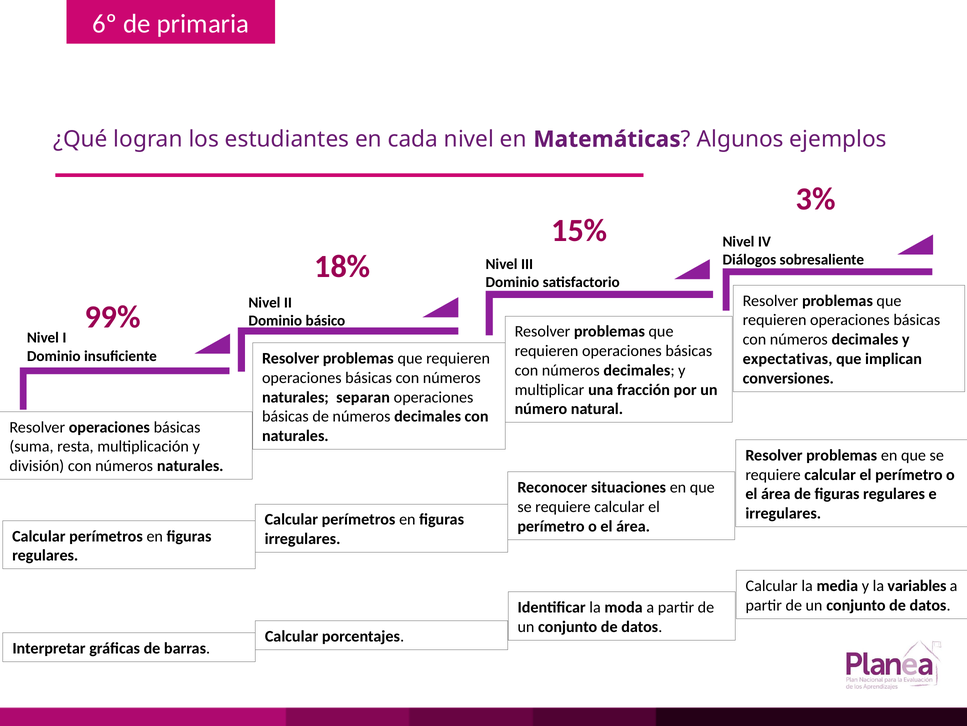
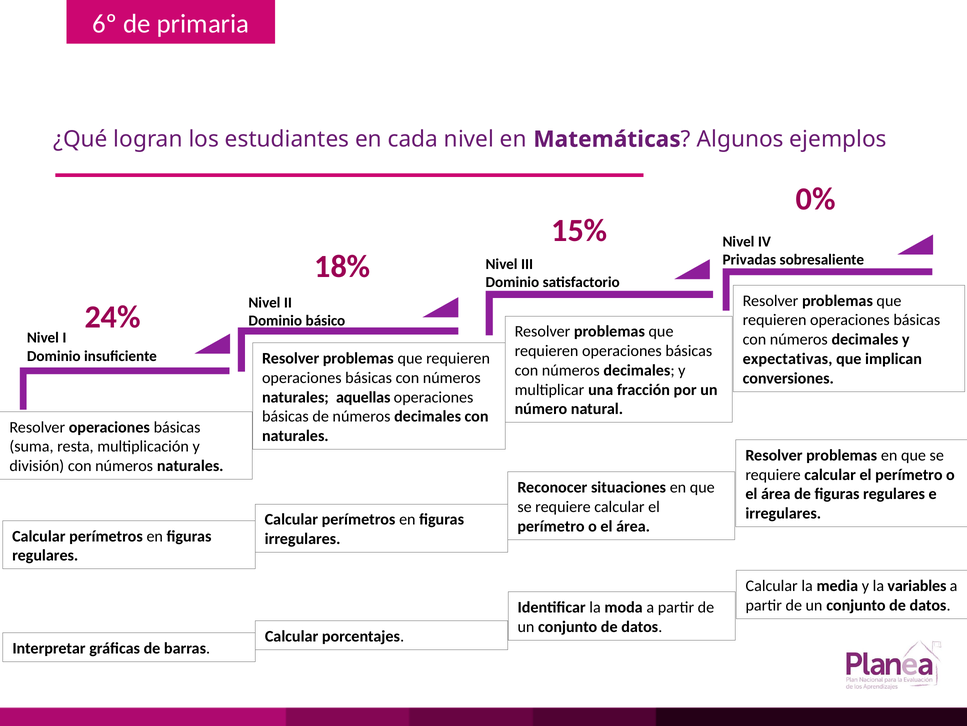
3%: 3% -> 0% (816, 199)
Diálogos: Diálogos -> Privadas (749, 259)
99%: 99% -> 24% (113, 317)
separan: separan -> aquellas (363, 397)
